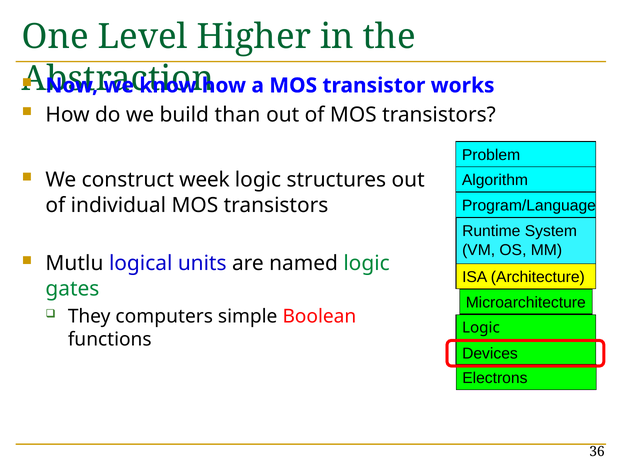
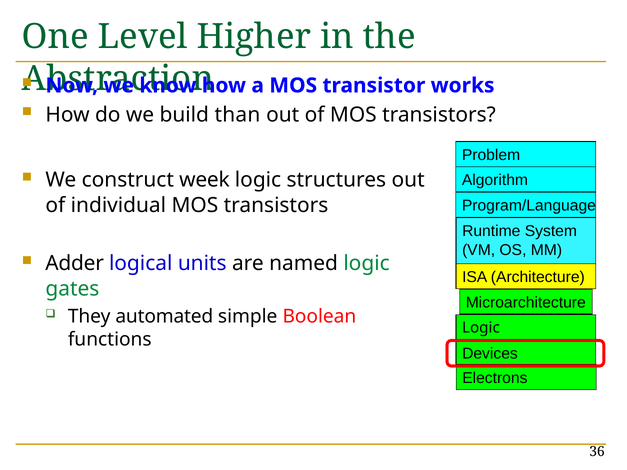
Mutlu: Mutlu -> Adder (75, 264)
computers: computers -> automated (164, 317)
